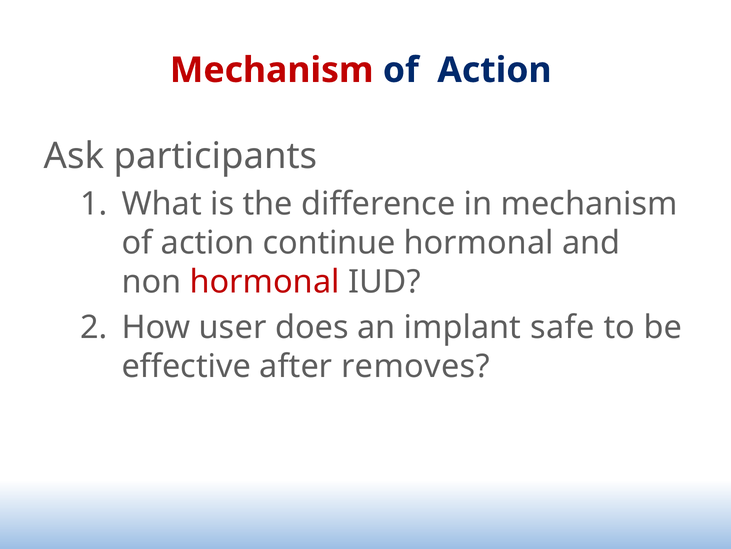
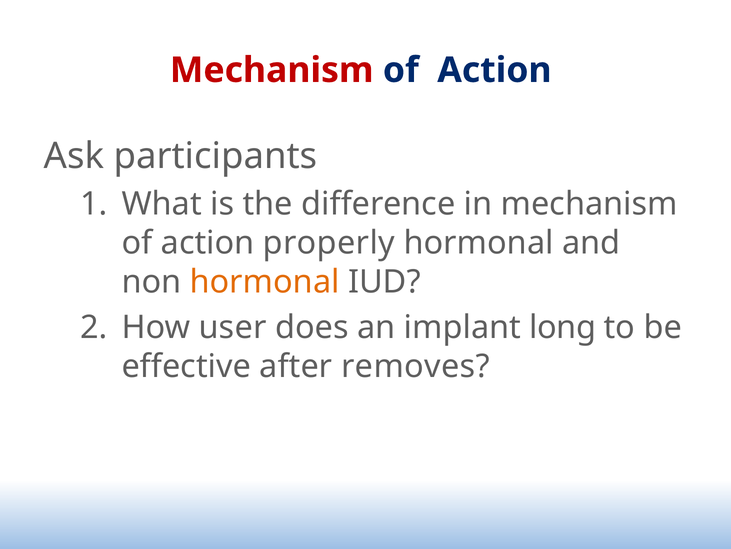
continue: continue -> properly (329, 243)
hormonal colour: red -> orange (265, 282)
safe: safe -> long (563, 327)
